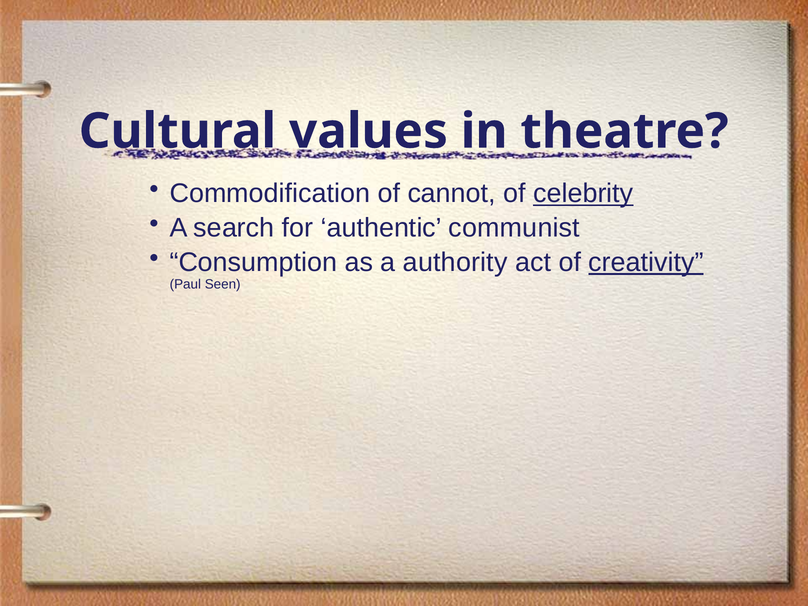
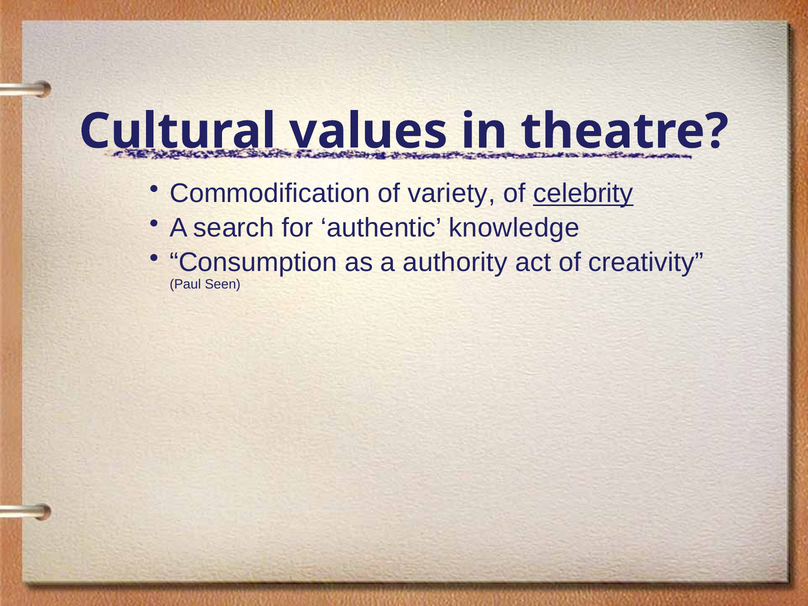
cannot: cannot -> variety (452, 193)
communist: communist -> knowledge (514, 228)
creativity underline: present -> none (646, 262)
